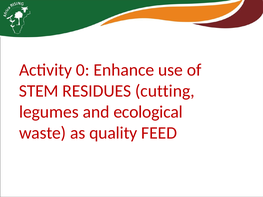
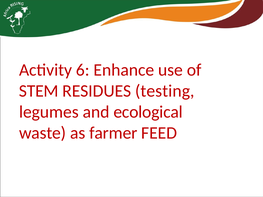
0: 0 -> 6 (83, 70)
cutting: cutting -> testing (165, 91)
quality: quality -> farmer (113, 133)
